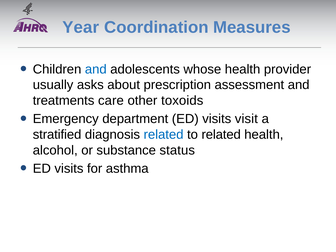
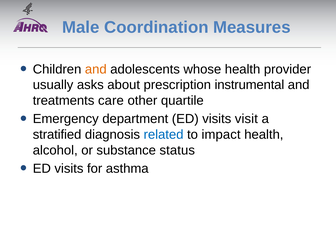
Year: Year -> Male (81, 27)
and colour: blue -> orange (96, 69)
assessment: assessment -> instrumental (249, 85)
toxoids: toxoids -> quartile (182, 101)
to related: related -> impact (221, 135)
